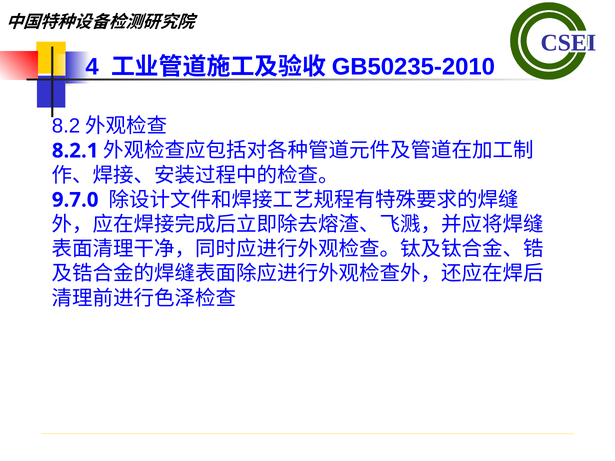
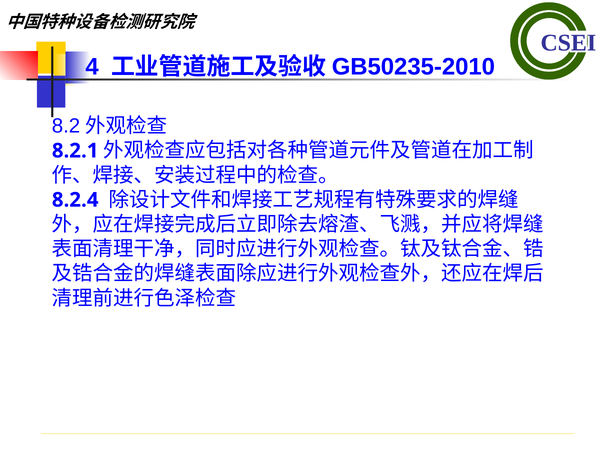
9.7.0: 9.7.0 -> 8.2.4 (75, 200)
